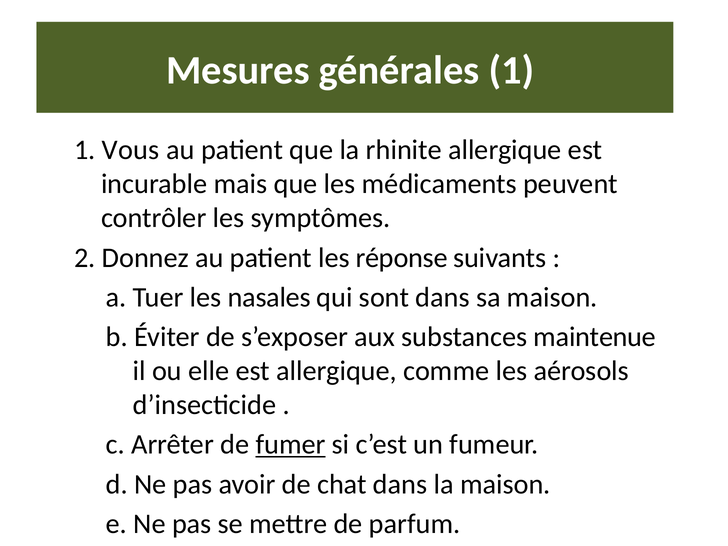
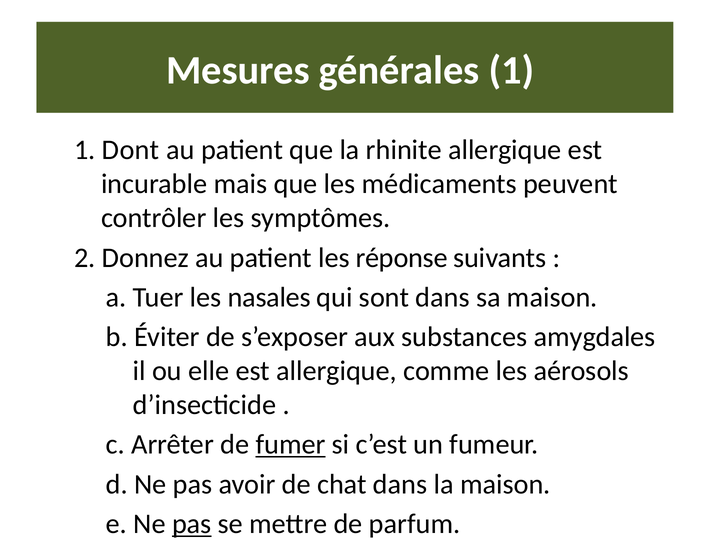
Vous: Vous -> Dont (131, 150)
maintenue: maintenue -> amygdales (595, 337)
pas underline: none -> present (192, 524)
